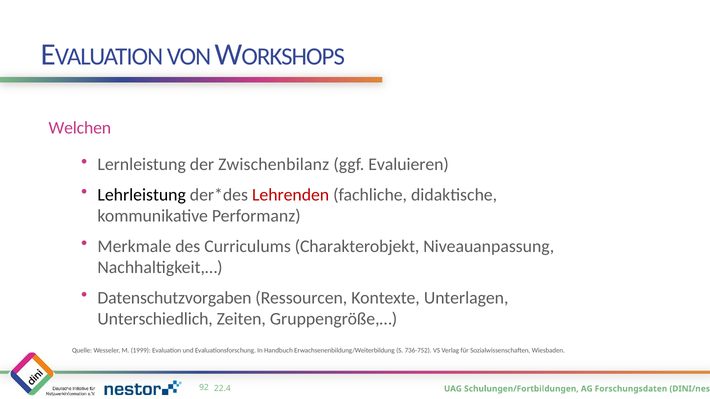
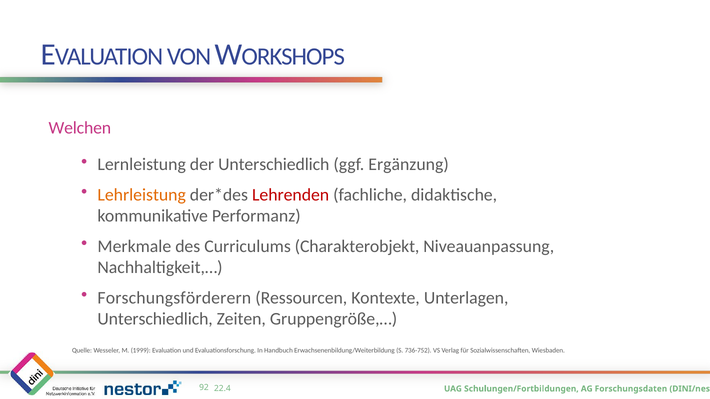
der Zwischenbilanz: Zwischenbilanz -> Unterschiedlich (274, 165)
Evaluieren: Evaluieren -> Ergänzung (409, 165)
Lehrleistung colour: black -> orange (142, 195)
Datenschutzvorgaben: Datenschutzvorgaben -> Forschungsförderern (174, 298)
